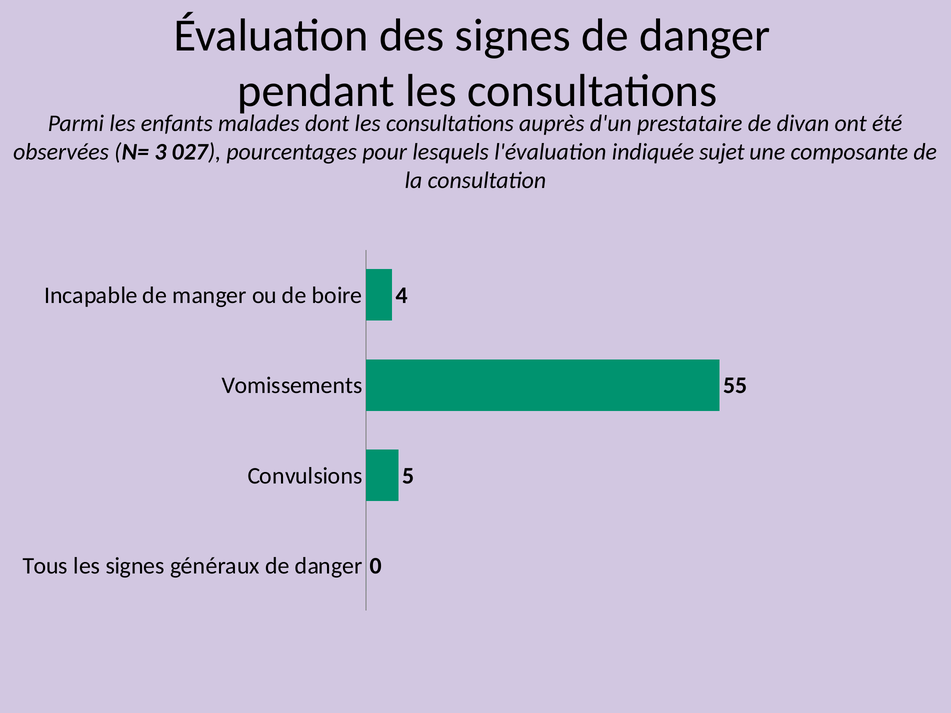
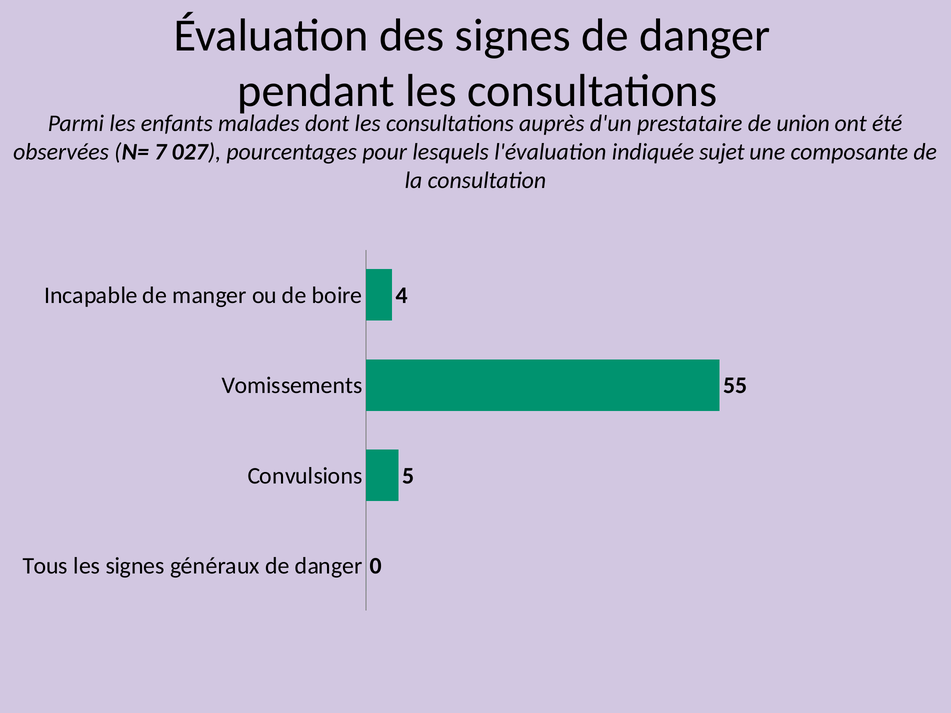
divan: divan -> union (803, 124)
3: 3 -> 7 (160, 152)
